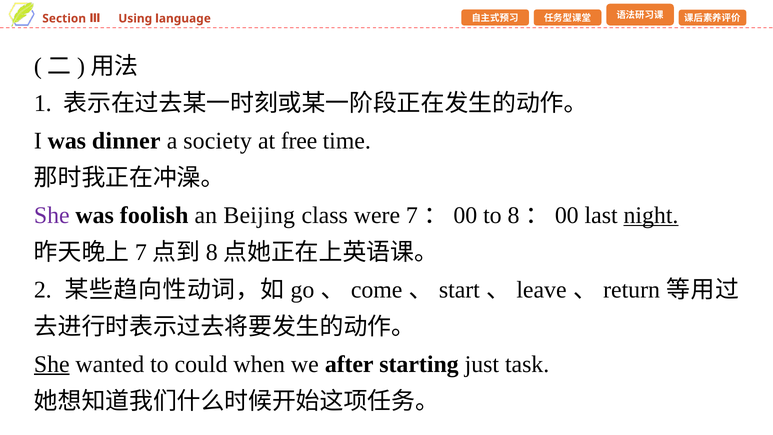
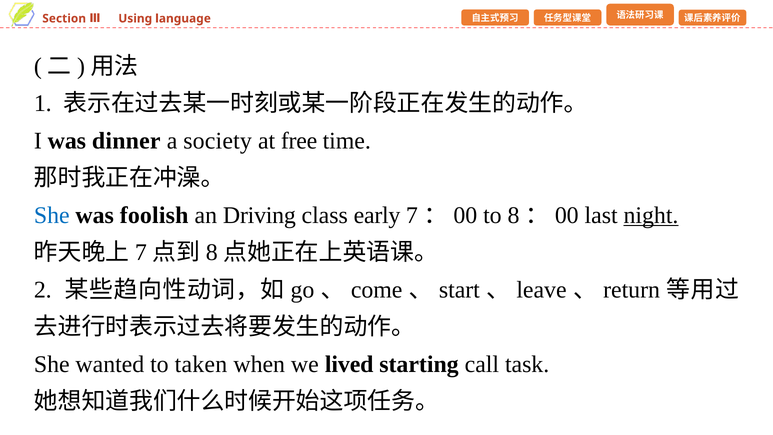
She colour: purple -> blue (52, 215)
Beijing: Beijing -> Driving (259, 215)
were: were -> early (377, 215)
She underline: present -> none (52, 364)
could: could -> taken (201, 364)
after: after -> lived (349, 364)
just: just -> call (482, 364)
